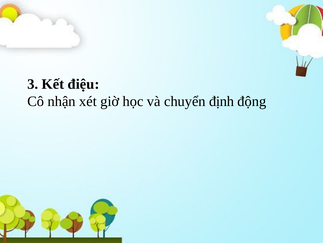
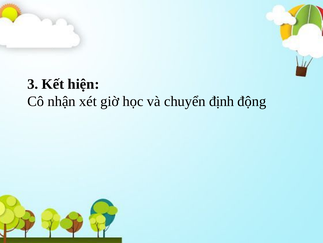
điệu: điệu -> hiện (84, 84)
